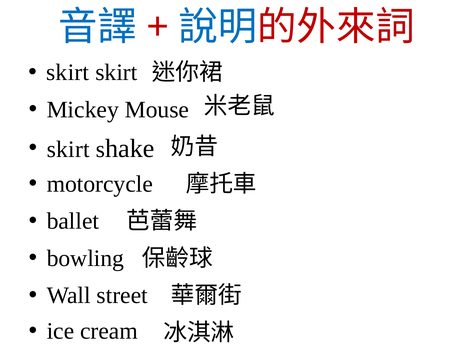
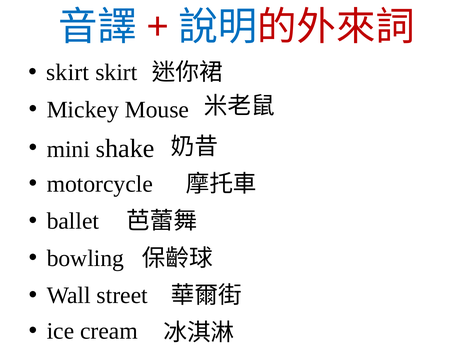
skirt: skirt -> mini (68, 150)
